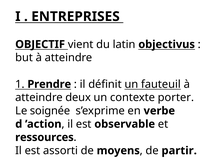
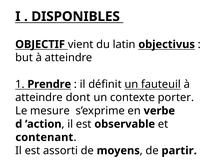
ENTREPRISES: ENTREPRISES -> DISPONIBLES (76, 16)
deux: deux -> dont (78, 97)
soignée: soignée -> mesure (50, 111)
ressources: ressources -> contenant (44, 137)
